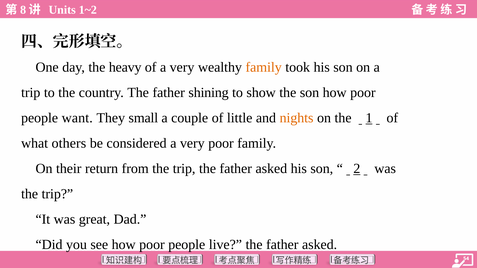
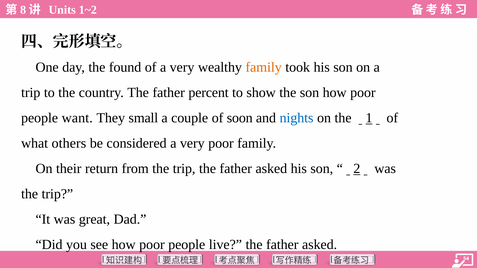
heavy: heavy -> found (125, 67)
shining: shining -> percent (209, 93)
little: little -> soon (240, 118)
nights colour: orange -> blue (297, 118)
